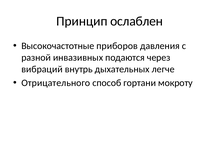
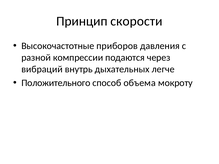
ослаблен: ослаблен -> скорости (136, 21)
инвазивных: инвазивных -> компрессии (78, 58)
Отрицательного: Отрицательного -> Положительного (56, 83)
гортани: гортани -> объема (140, 83)
